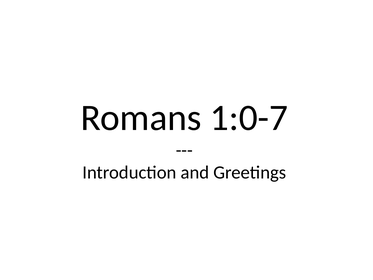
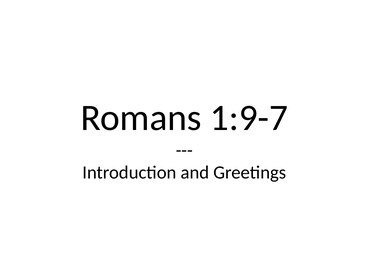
1:0-7: 1:0-7 -> 1:9-7 (249, 118)
